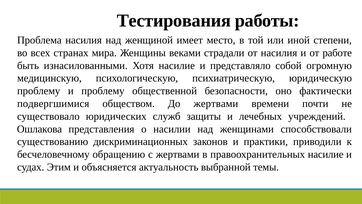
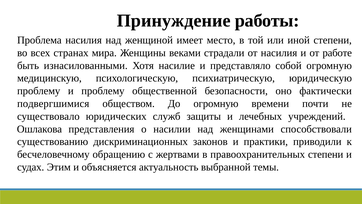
Тестирования: Тестирования -> Принуждение (174, 21)
До жертвами: жертвами -> огромную (216, 103)
правоохранительных насилие: насилие -> степени (326, 154)
